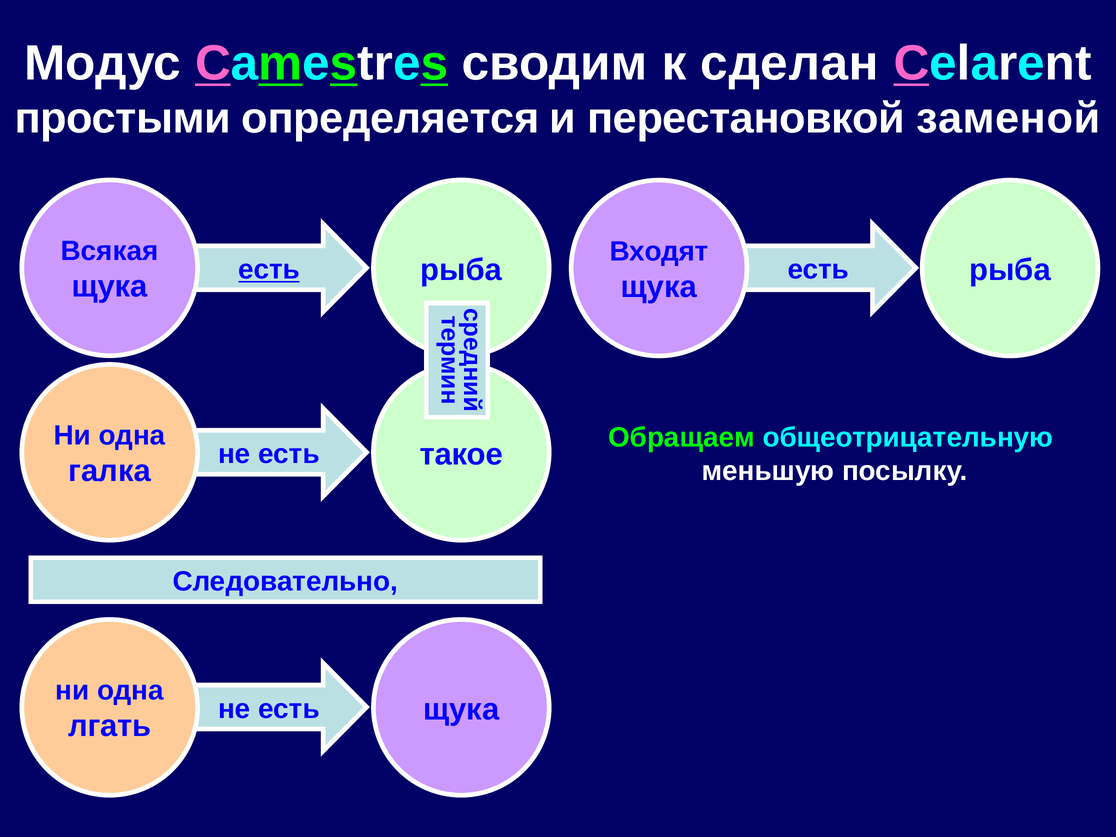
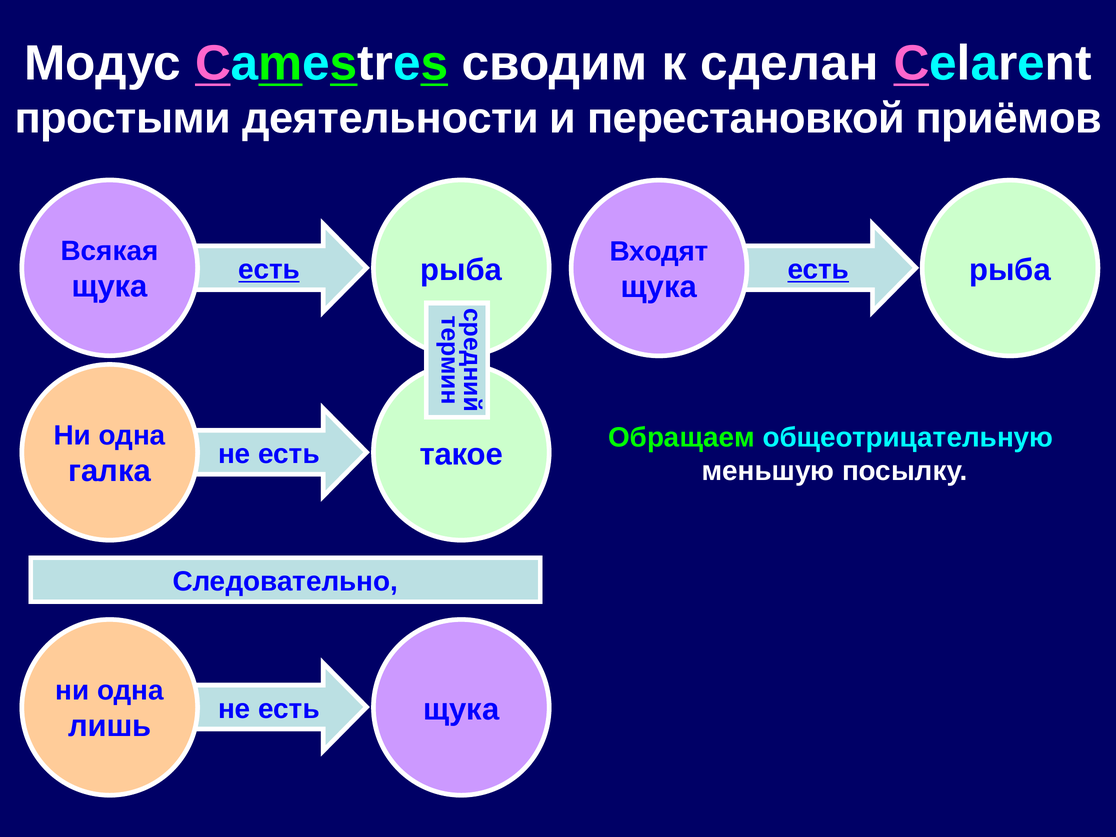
определяется: определяется -> деятельности (390, 119)
заменой: заменой -> приёмов (1009, 119)
есть underline: none -> present (818, 270)
лгать: лгать -> лишь (110, 726)
